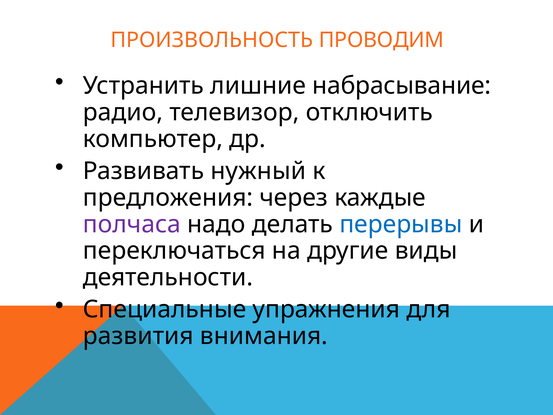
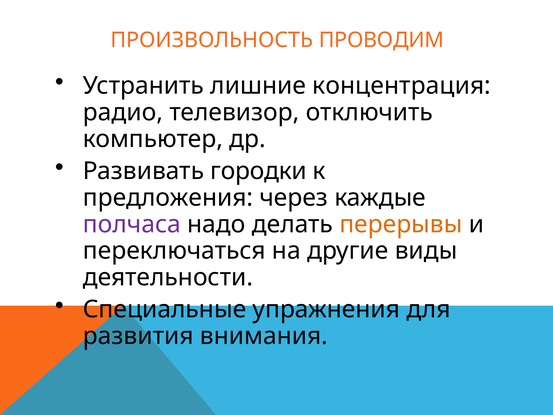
набрасывание: набрасывание -> концентрация (402, 86)
нужный: нужный -> городки (258, 171)
перерывы colour: blue -> orange (401, 224)
